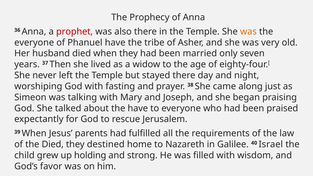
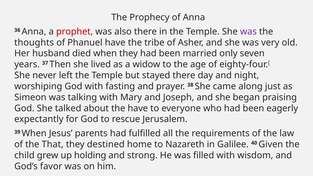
was colour: orange -> purple (248, 32)
everyone: everyone -> thoughts (34, 43)
praised: praised -> eagerly (282, 108)
the Died: Died -> That (53, 144)
Israel: Israel -> Given (271, 144)
